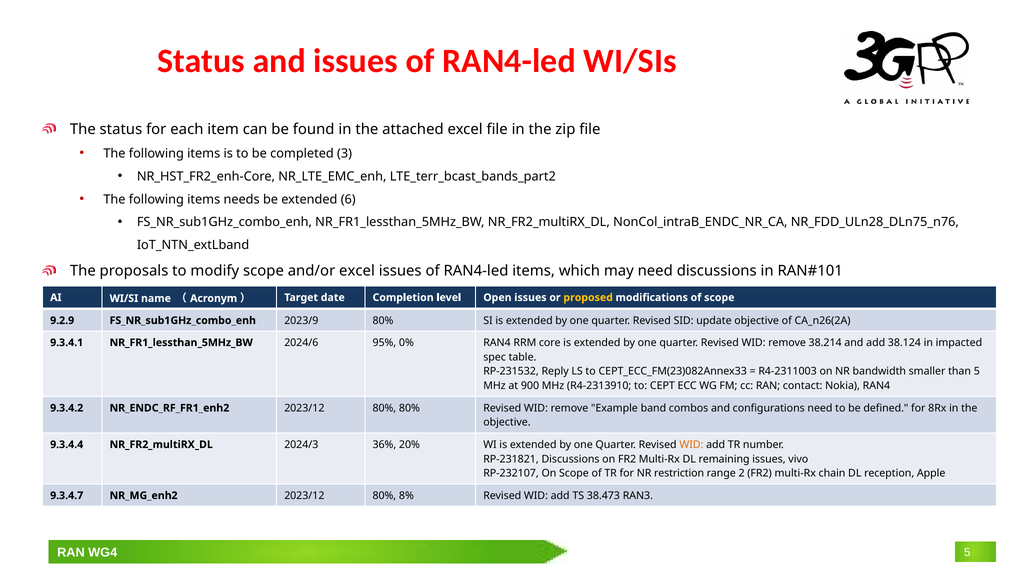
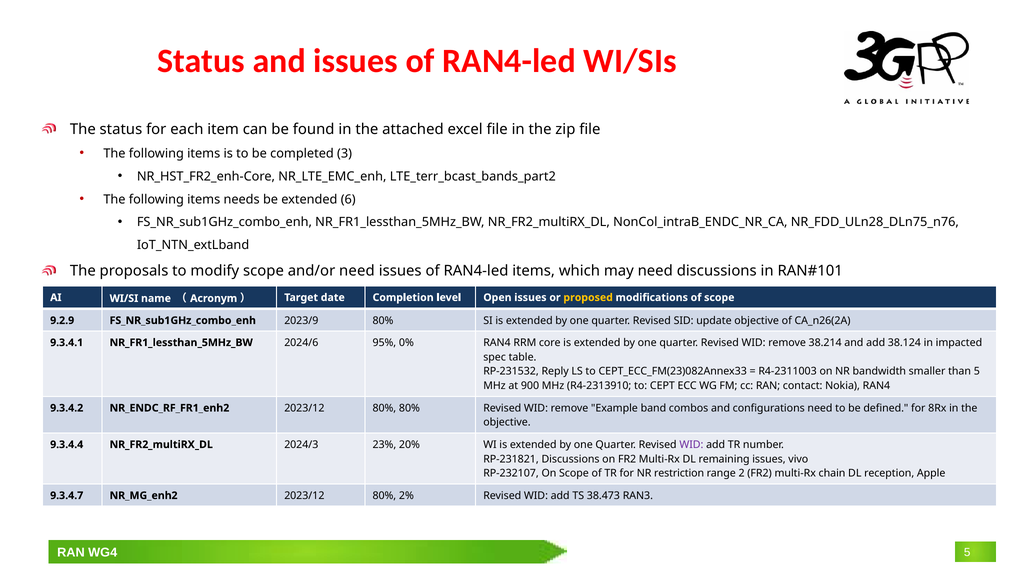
and/or excel: excel -> need (357, 271)
36%: 36% -> 23% (384, 444)
WID colour: orange -> purple (691, 444)
8%: 8% -> 2% (406, 495)
